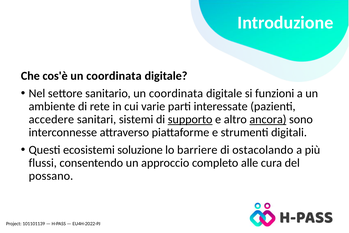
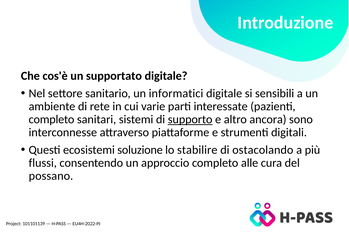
cos'è un coordinata: coordinata -> supportato (114, 76)
sanitario un coordinata: coordinata -> informatici (176, 93)
funzioni: funzioni -> sensibili (275, 93)
accedere: accedere -> completo (51, 119)
ancora underline: present -> none (268, 119)
barriere: barriere -> stabilire (197, 150)
